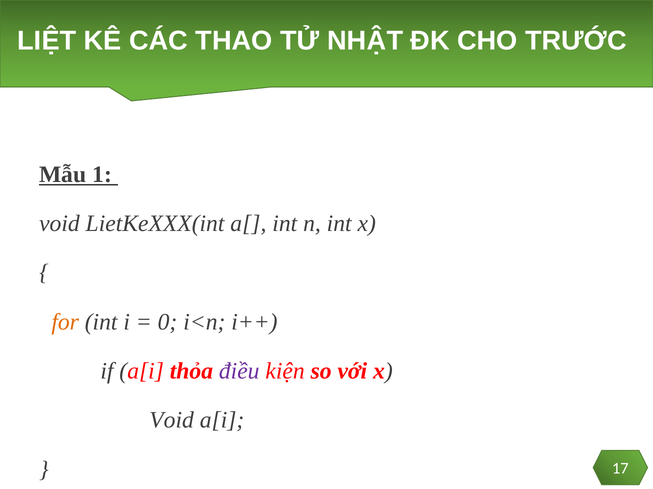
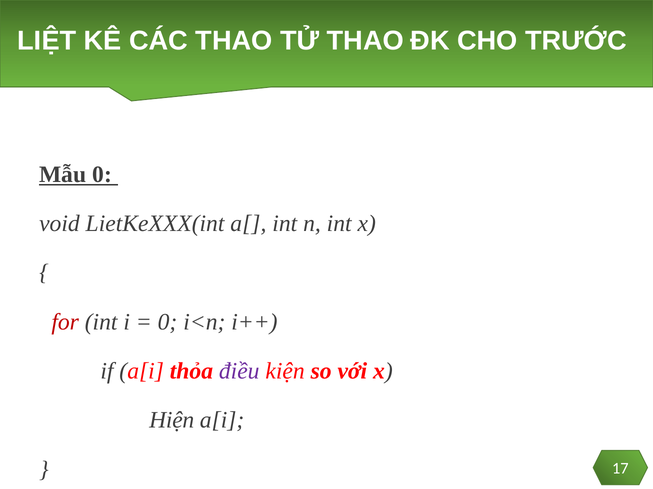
TỬ NHẬT: NHẬT -> THAO (365, 41)
Mẫu 1: 1 -> 0 (102, 175)
for colour: orange -> red (65, 322)
Void: Void -> Hiện (172, 421)
